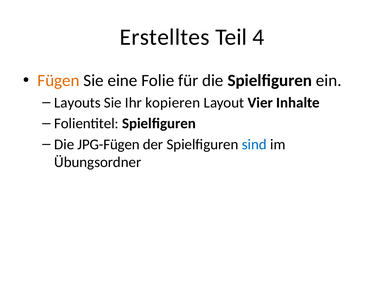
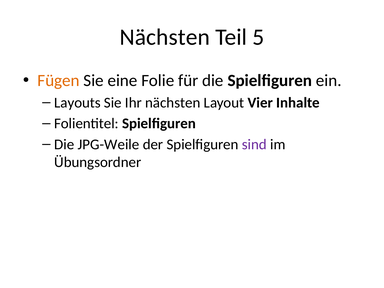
Erstelltes: Erstelltes -> Nächsten (165, 37)
4: 4 -> 5 (258, 37)
Ihr kopieren: kopieren -> nächsten (173, 103)
JPG-Fügen: JPG-Fügen -> JPG-Weile (108, 144)
sind colour: blue -> purple (254, 144)
